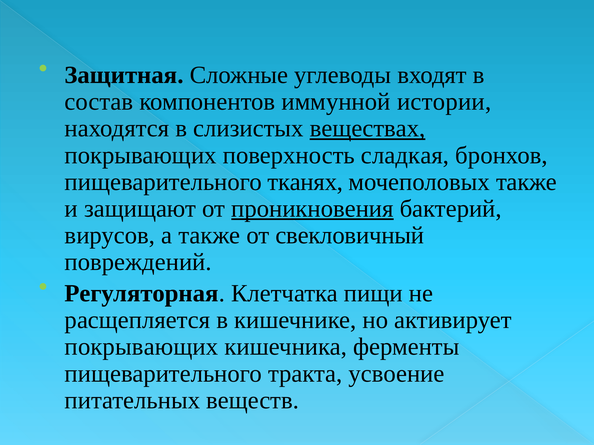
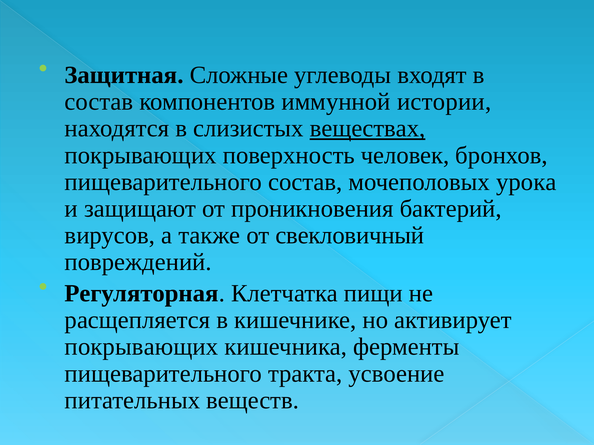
сладкая: сладкая -> человек (405, 155)
пищеварительного тканях: тканях -> состав (305, 182)
мочеполовых также: также -> урока (526, 182)
проникновения underline: present -> none (312, 209)
